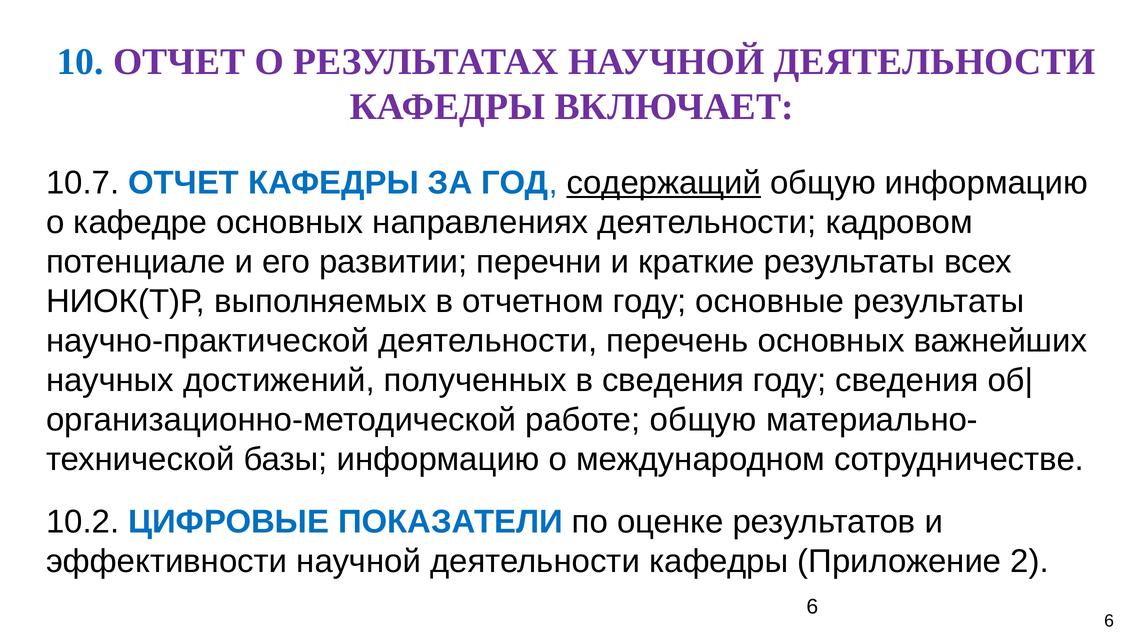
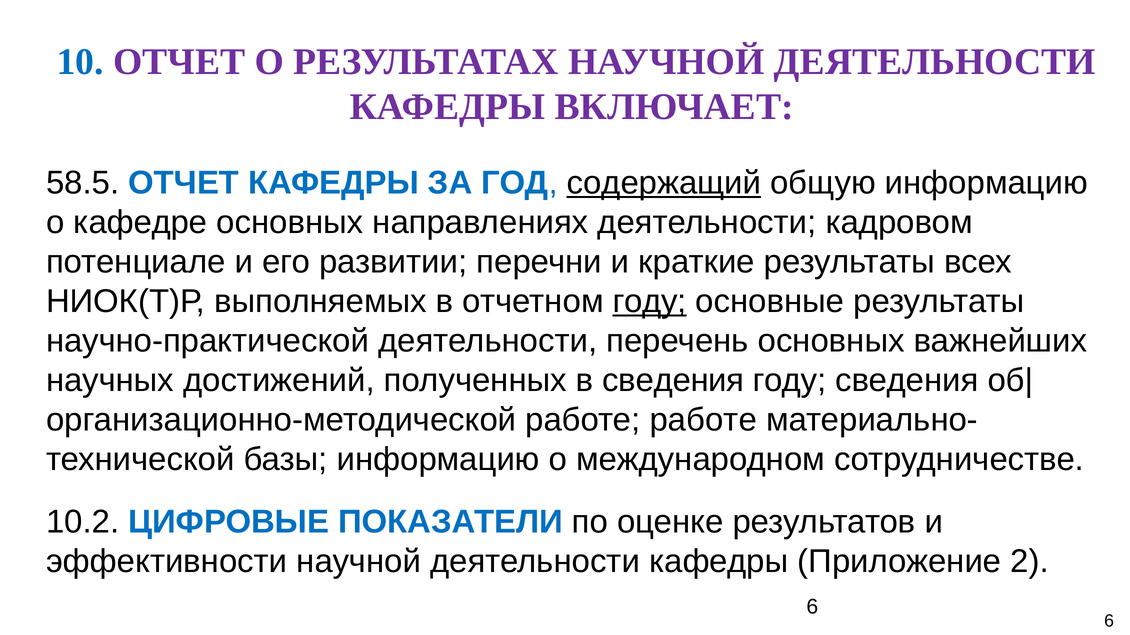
10.7: 10.7 -> 58.5 (83, 183)
году underline: none -> present (650, 302)
работе общую: общую -> работе (703, 421)
